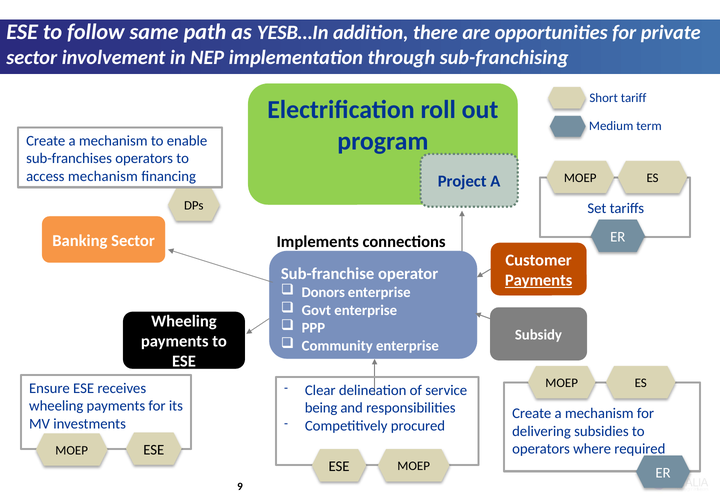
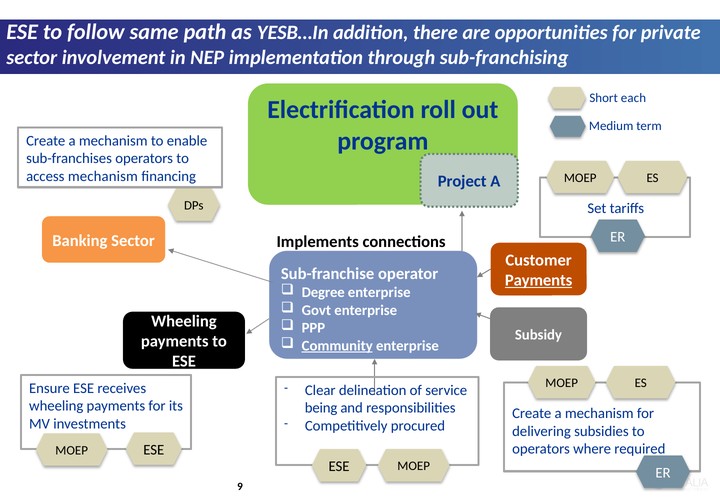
tariff: tariff -> each (633, 98)
Donors: Donors -> Degree (323, 292)
Community underline: none -> present (337, 345)
